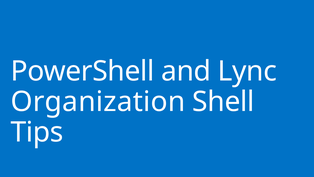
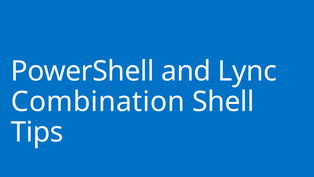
Organization: Organization -> Combination (98, 102)
